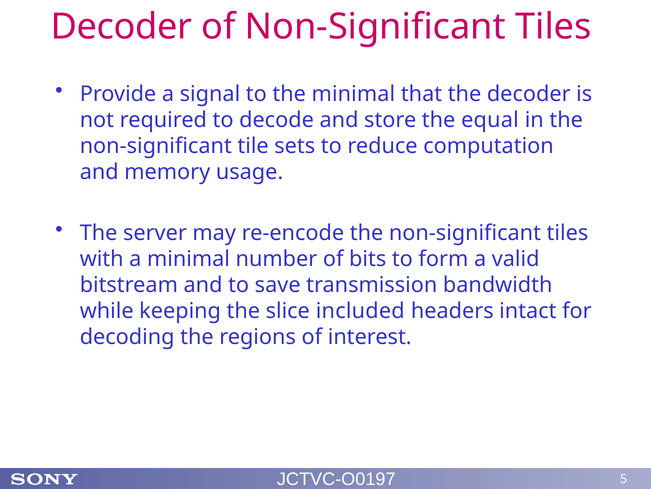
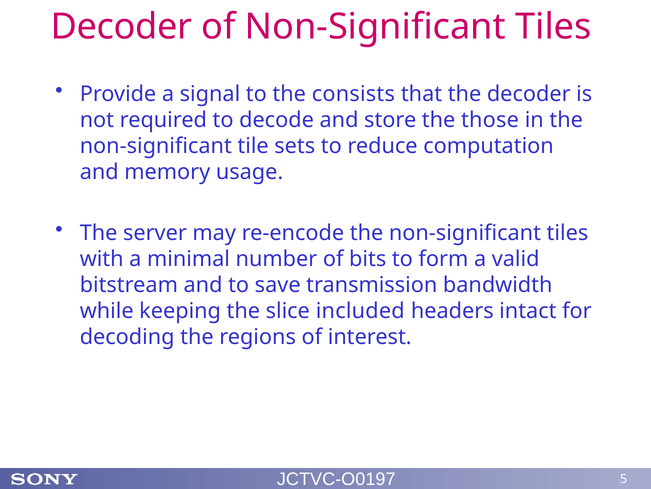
the minimal: minimal -> consists (353, 94)
equal: equal -> those (490, 120)
